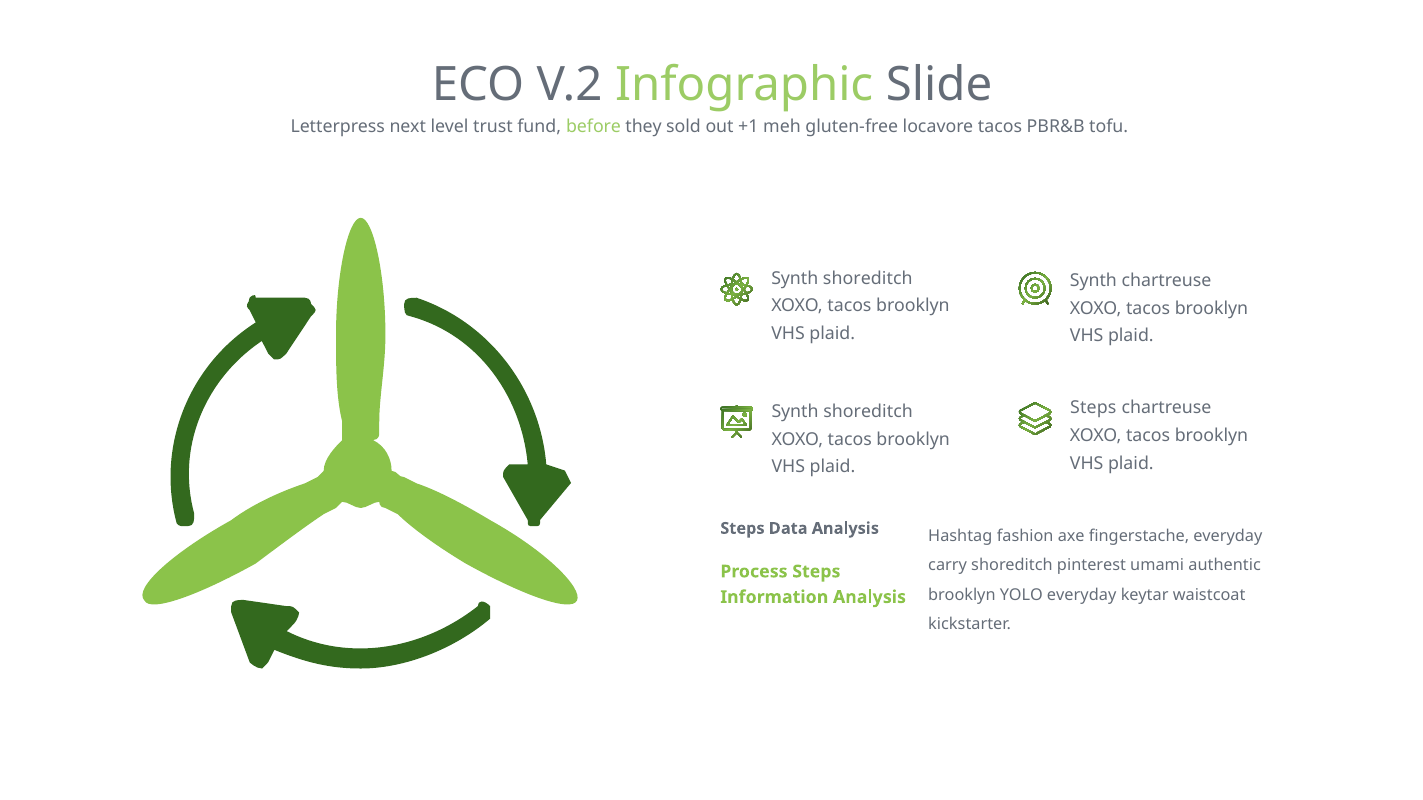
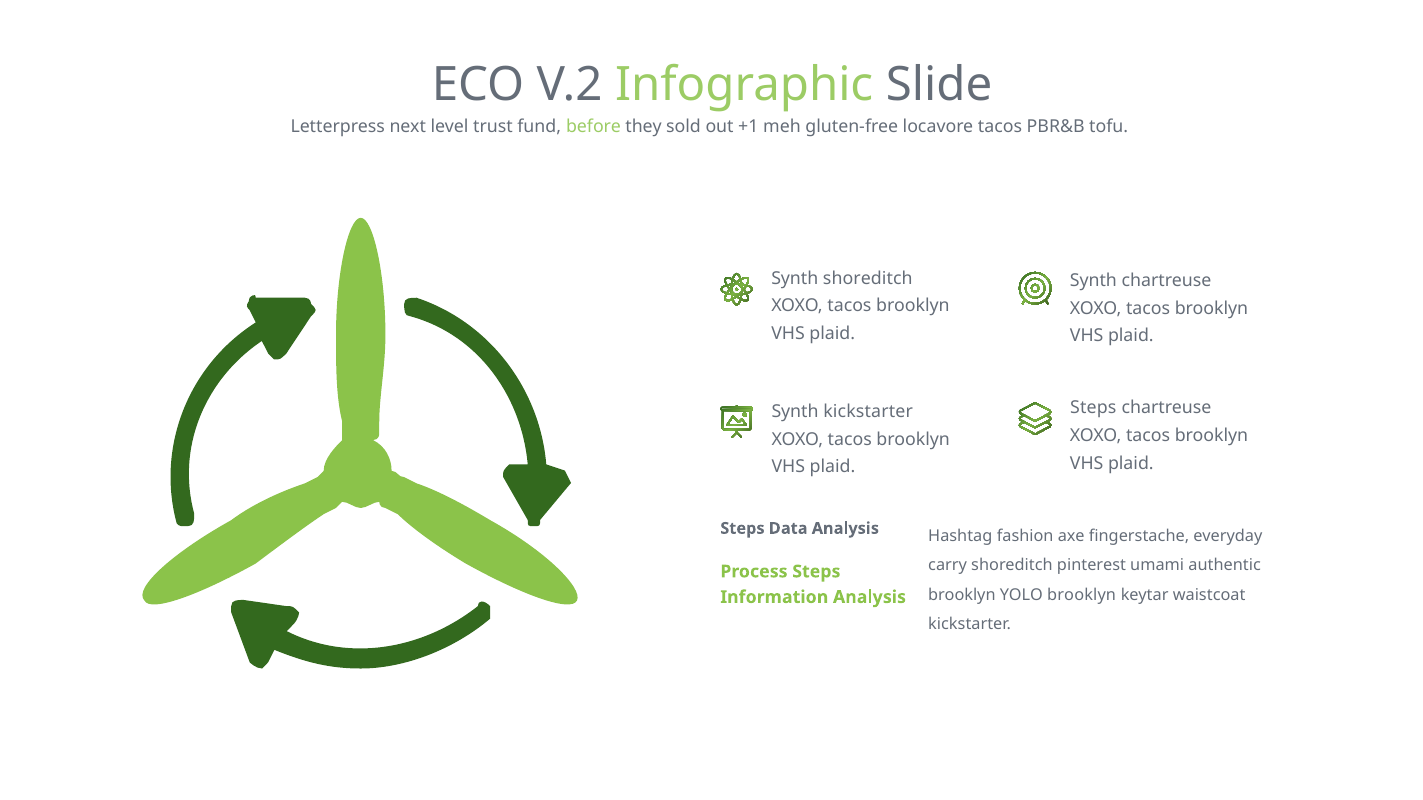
shoreditch: shoreditch -> kickstarter (868, 412)
YOLO everyday: everyday -> brooklyn (1082, 595)
